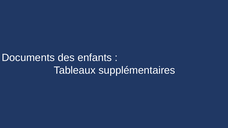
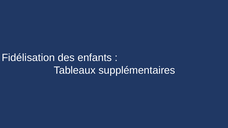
Documents: Documents -> Fidélisation (28, 58)
